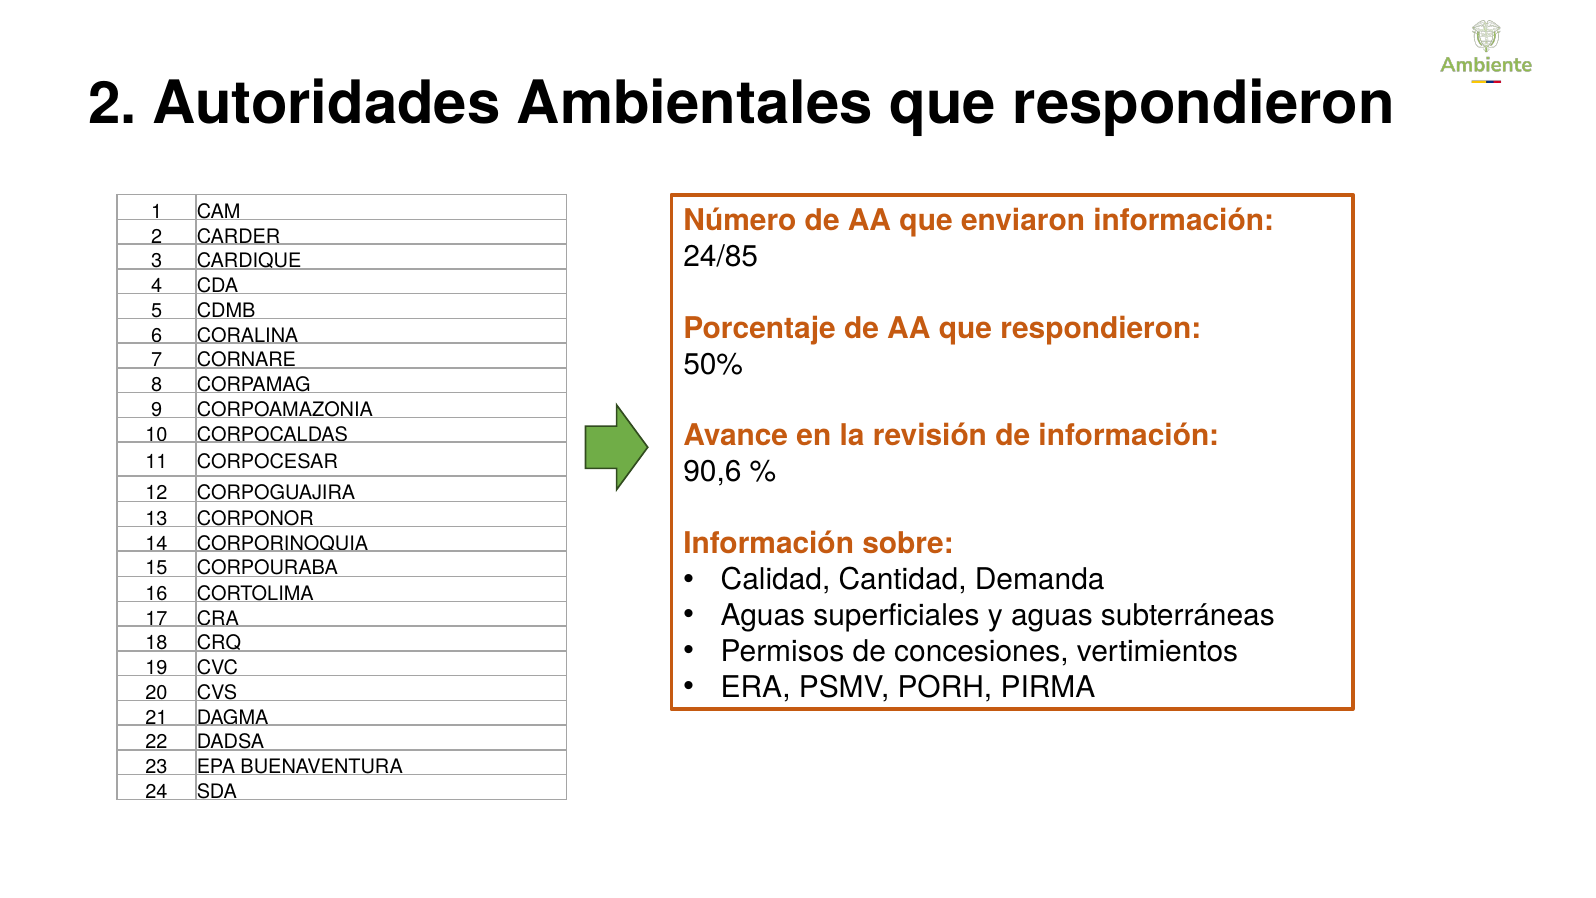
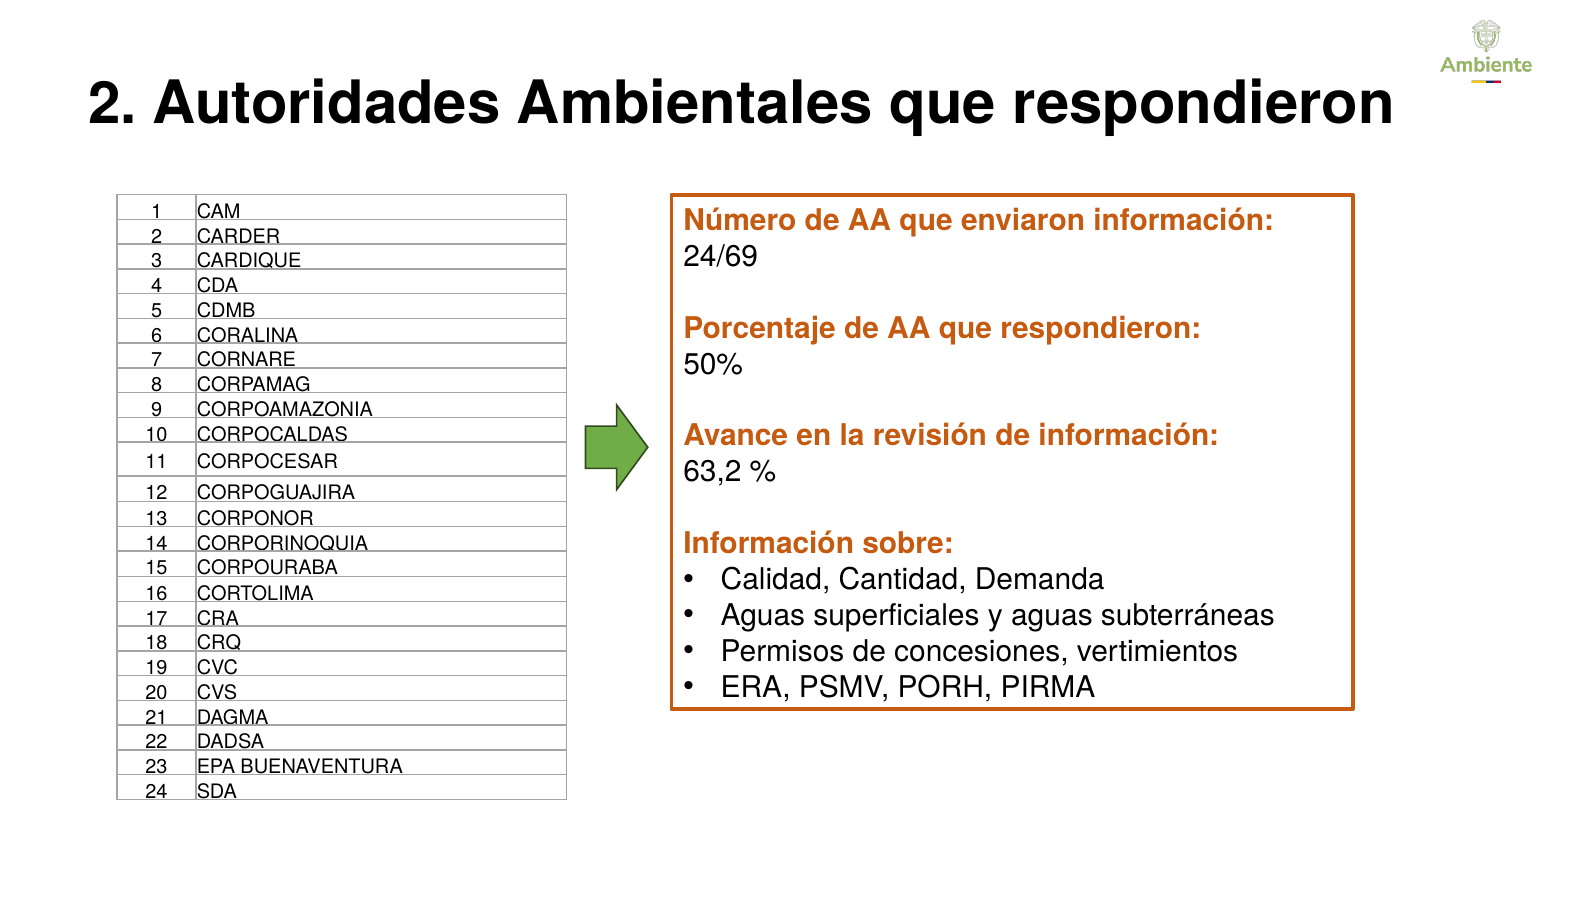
24/85: 24/85 -> 24/69 (721, 256)
90,6: 90,6 -> 63,2 (712, 472)
